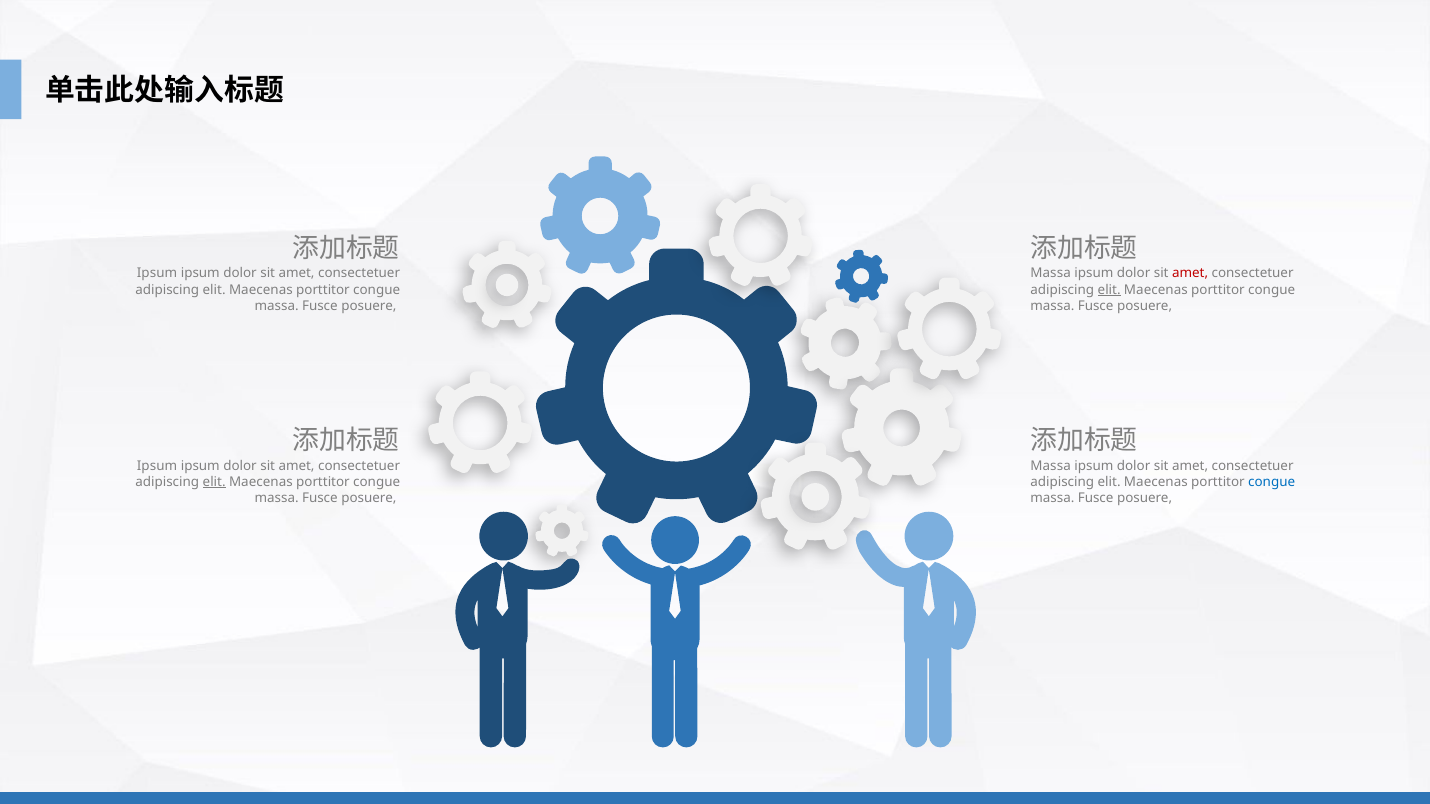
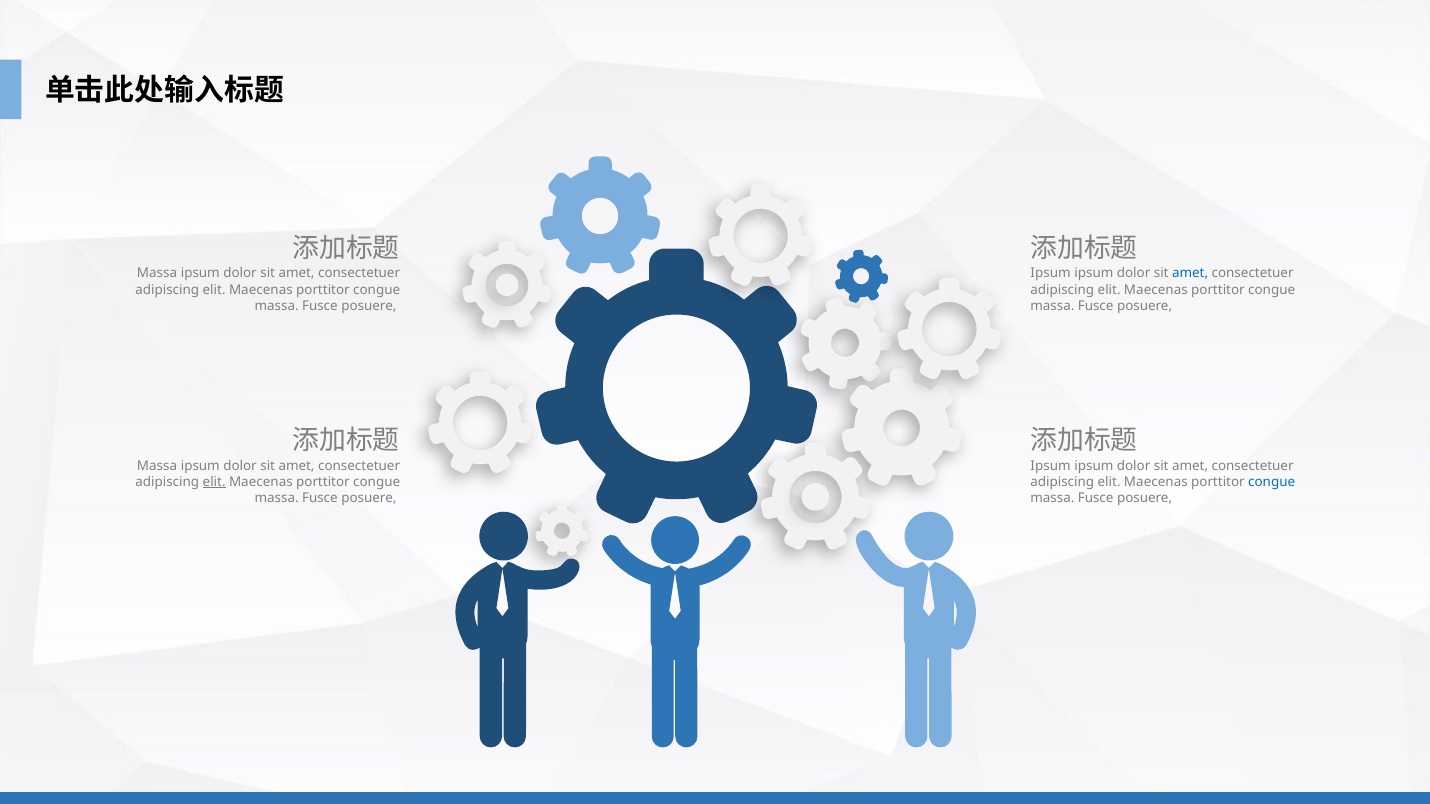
Ipsum: Ipsum -> Massa (157, 274)
Massa: Massa -> Ipsum (1051, 274)
amet colour: red -> blue (1190, 274)
elit underline: present -> none (1109, 290)
Ipsum: Ipsum -> Massa (157, 466)
Massa: Massa -> Ipsum (1051, 466)
